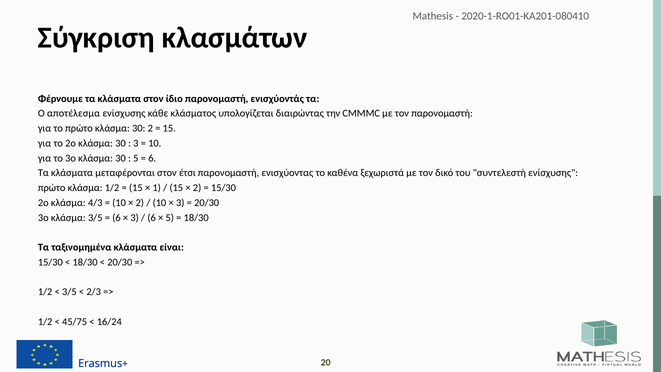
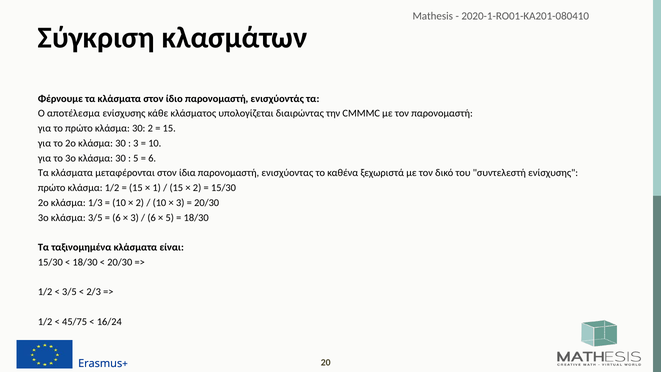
έτσι: έτσι -> ίδια (187, 173)
4/3: 4/3 -> 1/3 (95, 203)
